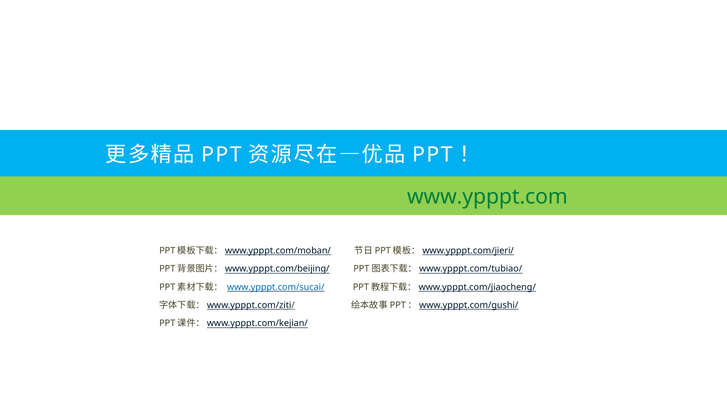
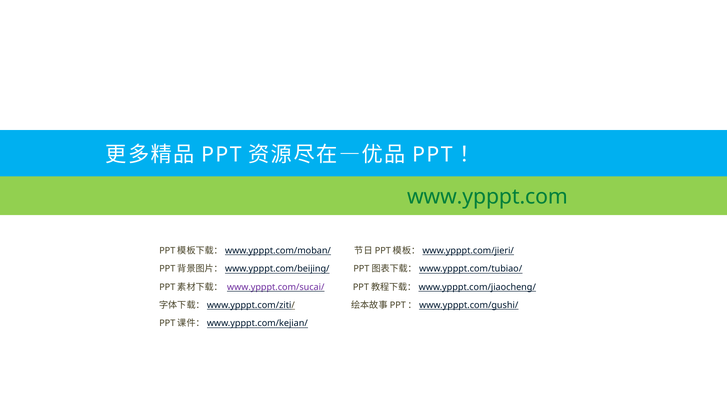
www.ypppt.com/sucai/ colour: blue -> purple (276, 287)
